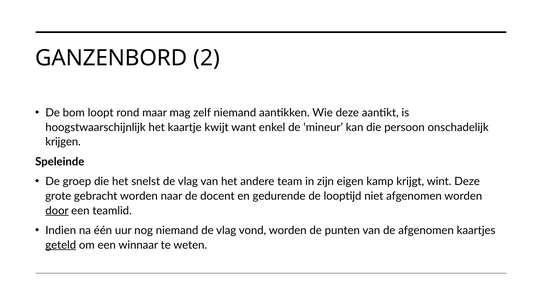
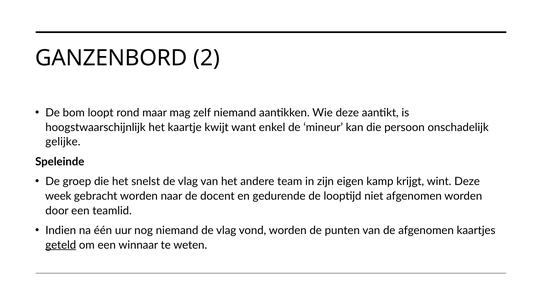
krijgen: krijgen -> gelijke (63, 142)
grote: grote -> week (58, 196)
door underline: present -> none (57, 211)
